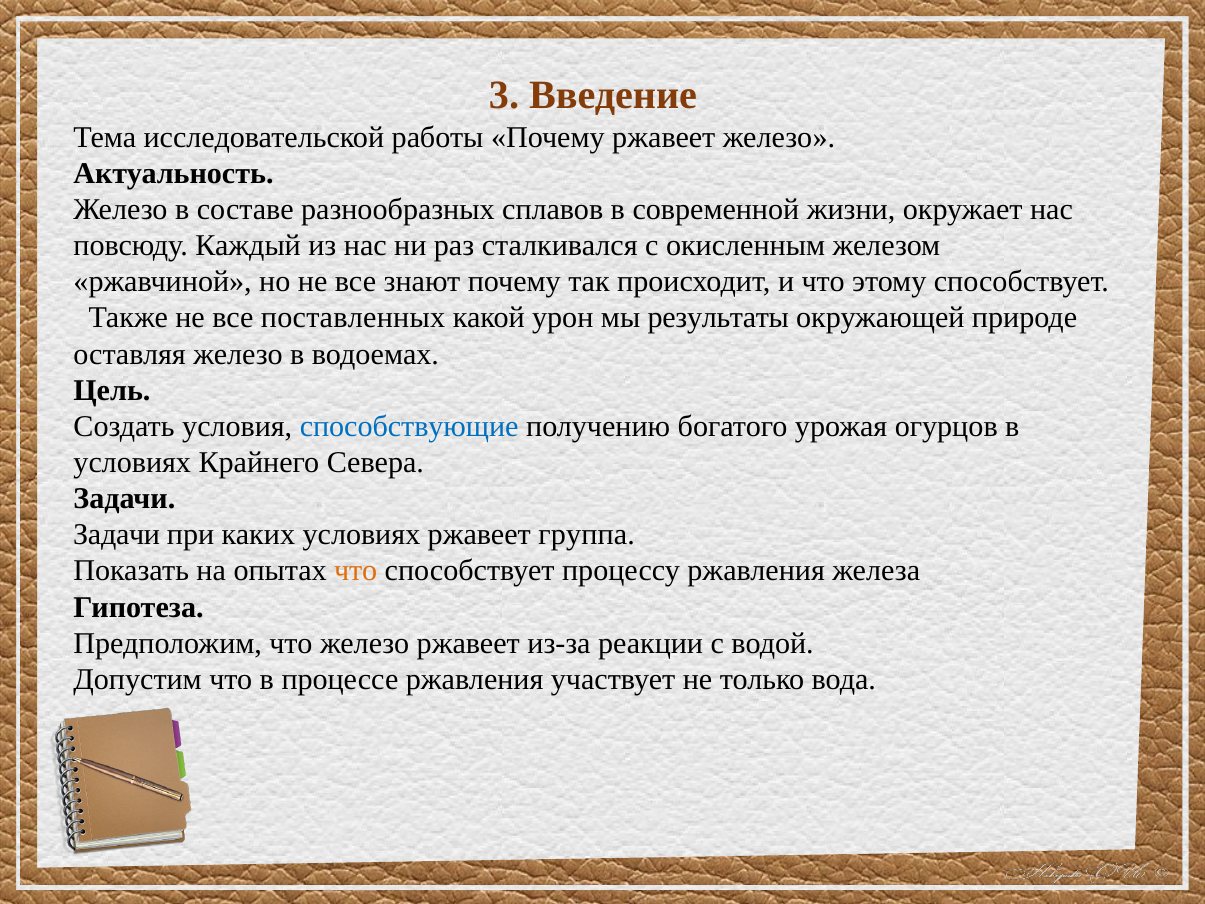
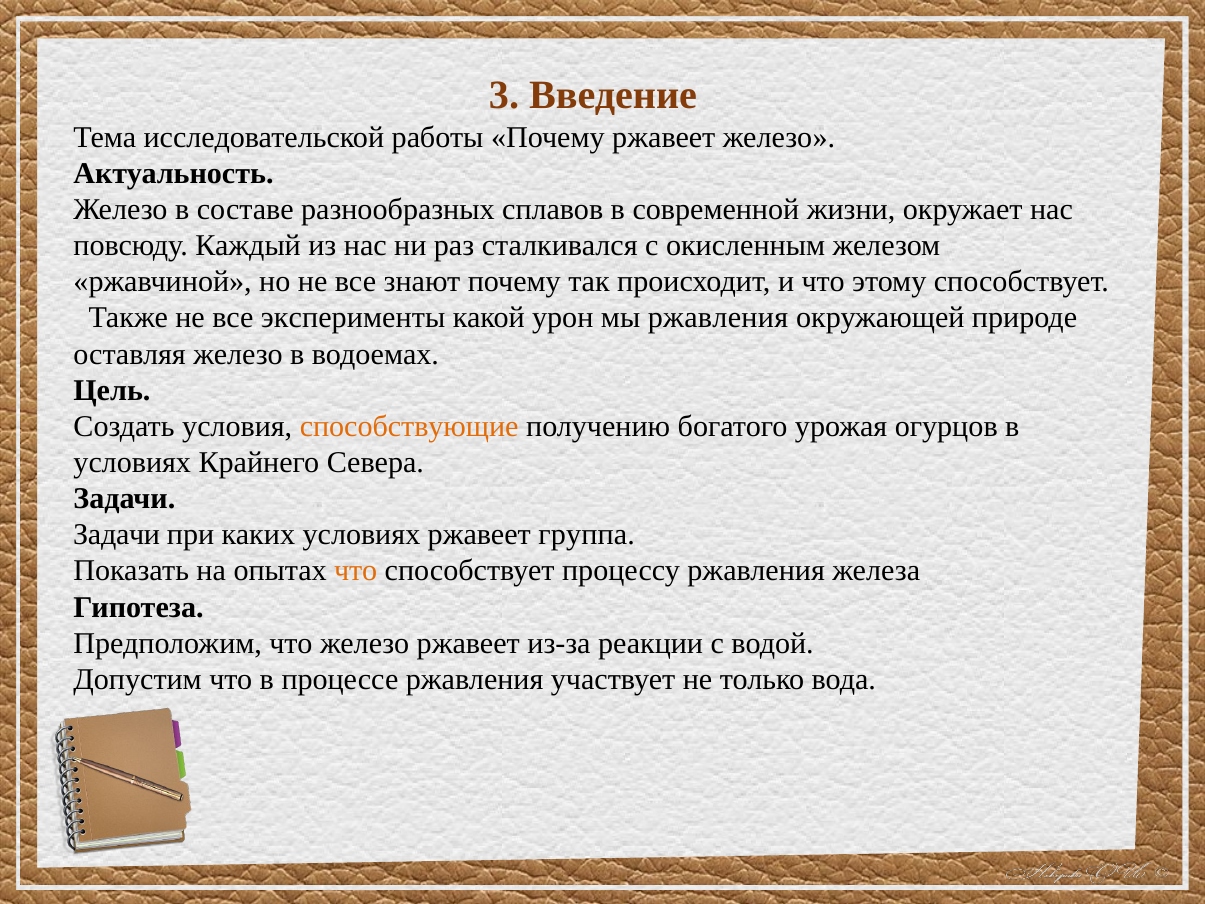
поставленных: поставленных -> эксперименты (353, 318)
мы результаты: результаты -> ржавления (718, 318)
способствующие colour: blue -> orange (409, 426)
